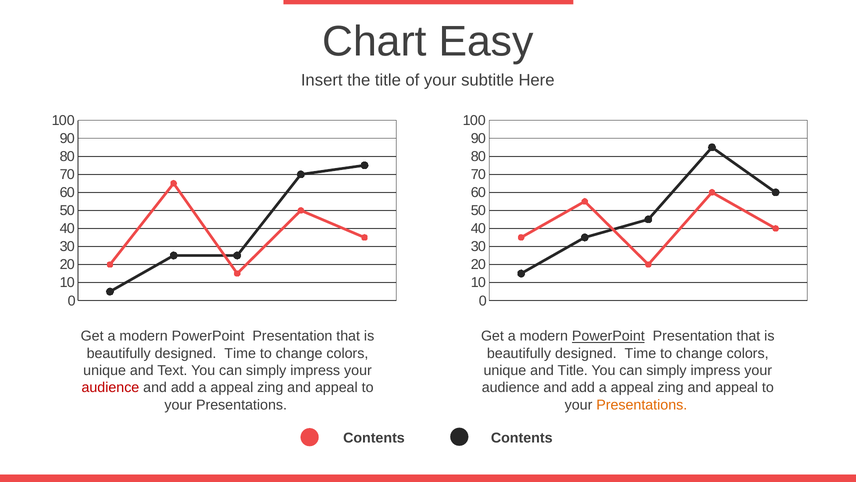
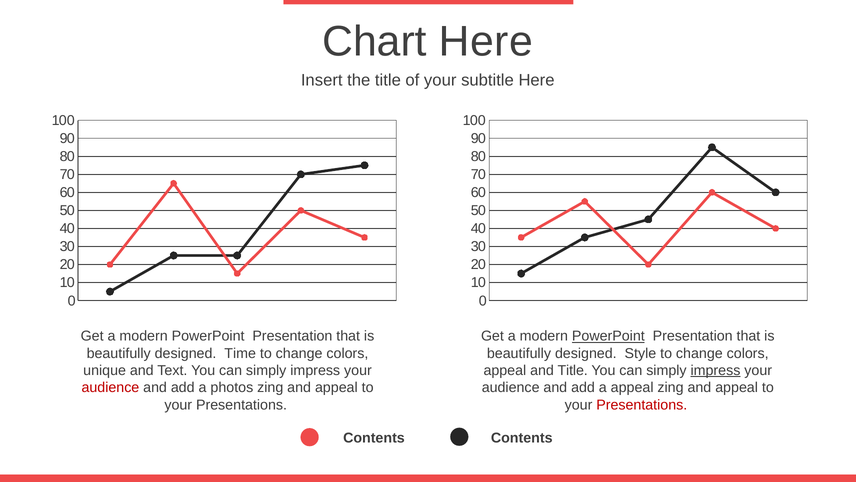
Chart Easy: Easy -> Here (486, 41)
Time: Time -> Style (640, 353)
unique: unique -> appeal (505, 370)
impress underline: none -> present (715, 370)
appeal: appeal -> photos (232, 387)
Presentations colour: orange -> red (642, 404)
